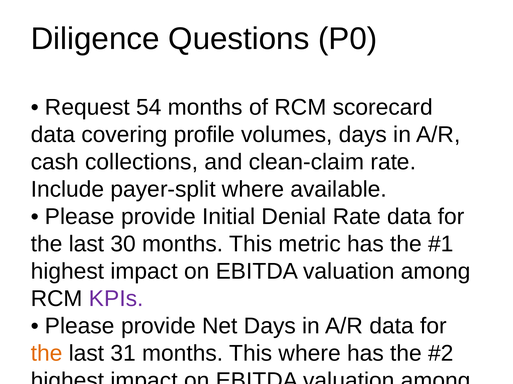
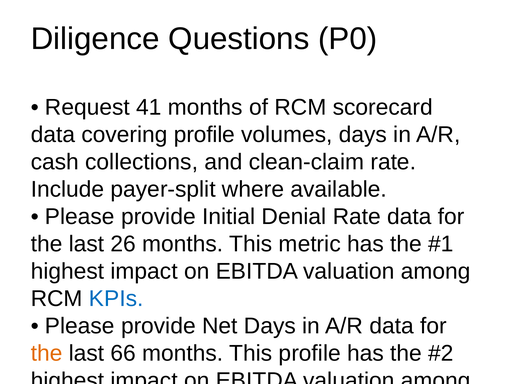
54: 54 -> 41 (149, 108)
30: 30 -> 26 (123, 244)
KPIs colour: purple -> blue (116, 299)
31: 31 -> 66 (123, 354)
This where: where -> profile (310, 354)
